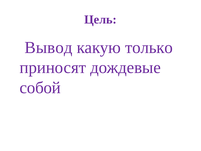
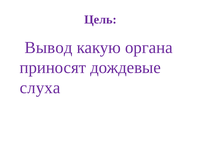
только: только -> органа (149, 47)
собой: собой -> слуха (40, 88)
